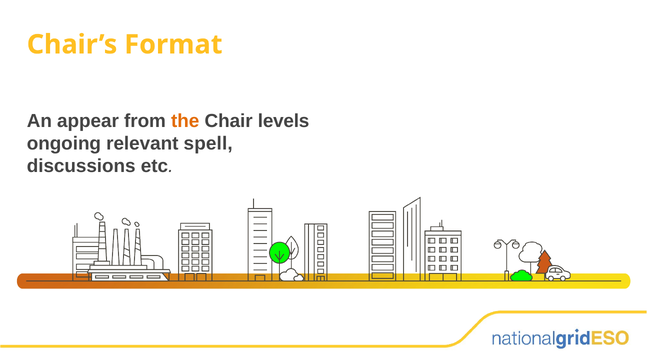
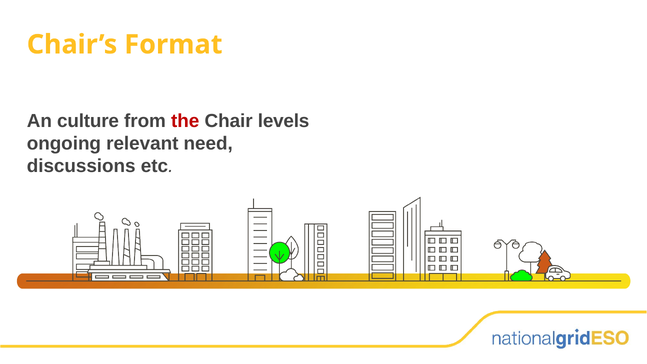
appear: appear -> culture (88, 121)
the colour: orange -> red (185, 121)
spell: spell -> need (208, 143)
